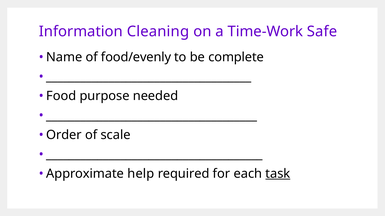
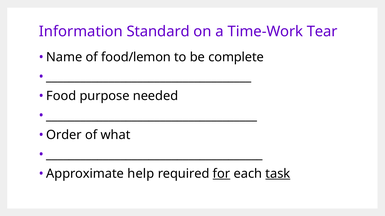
Cleaning: Cleaning -> Standard (158, 32)
Safe: Safe -> Tear (322, 32)
food/evenly: food/evenly -> food/lemon (136, 57)
scale: scale -> what (116, 135)
for underline: none -> present (221, 174)
